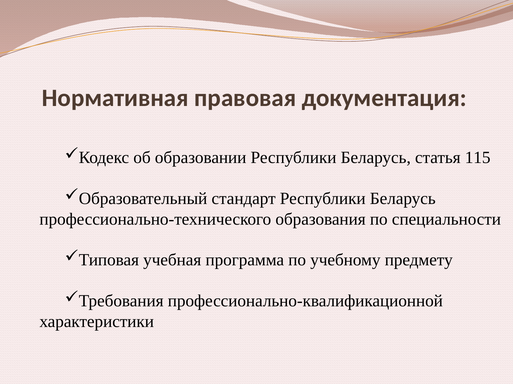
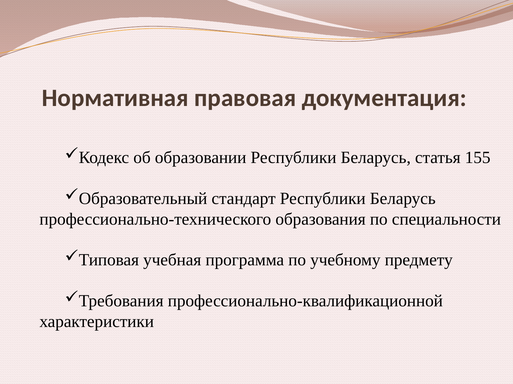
115: 115 -> 155 (478, 158)
